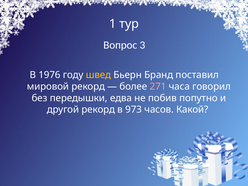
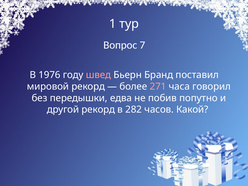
3: 3 -> 7 (142, 45)
швед colour: yellow -> pink (98, 75)
973: 973 -> 282 (134, 110)
